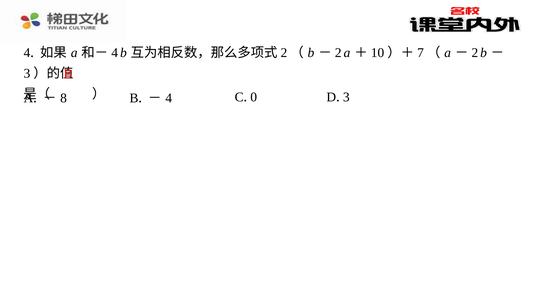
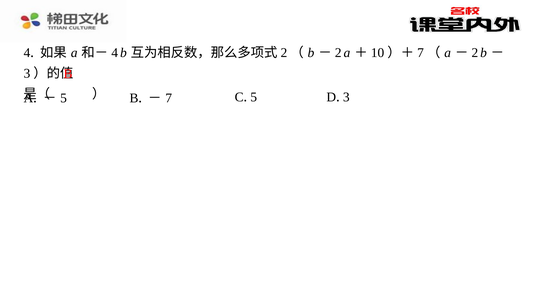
8: 8 -> 5 (64, 98)
4: 4 -> 7 (169, 98)
0: 0 -> 5 (254, 97)
